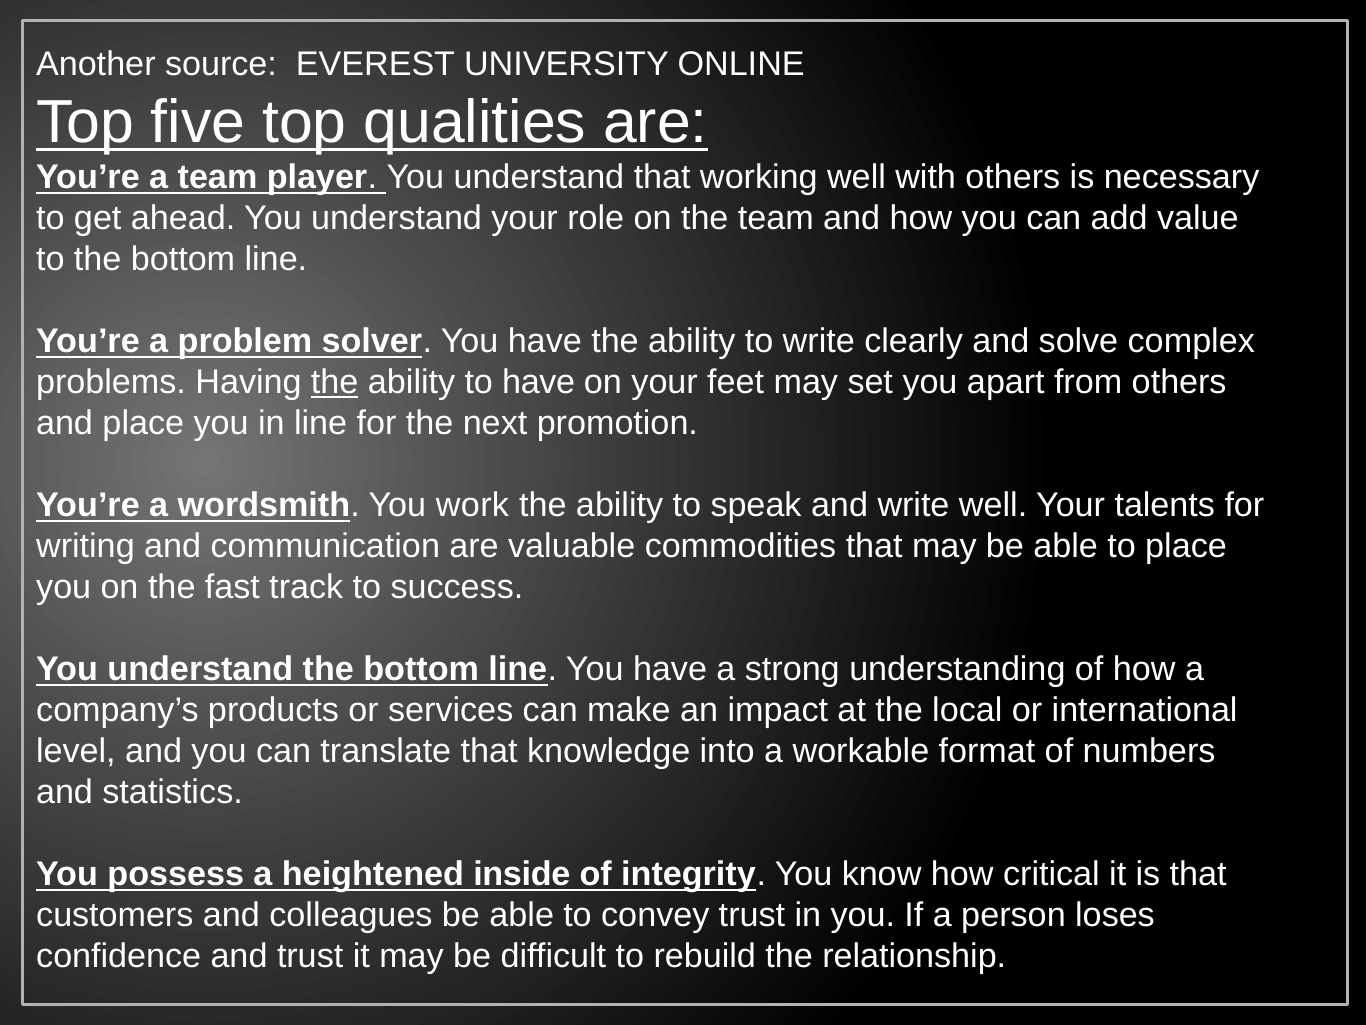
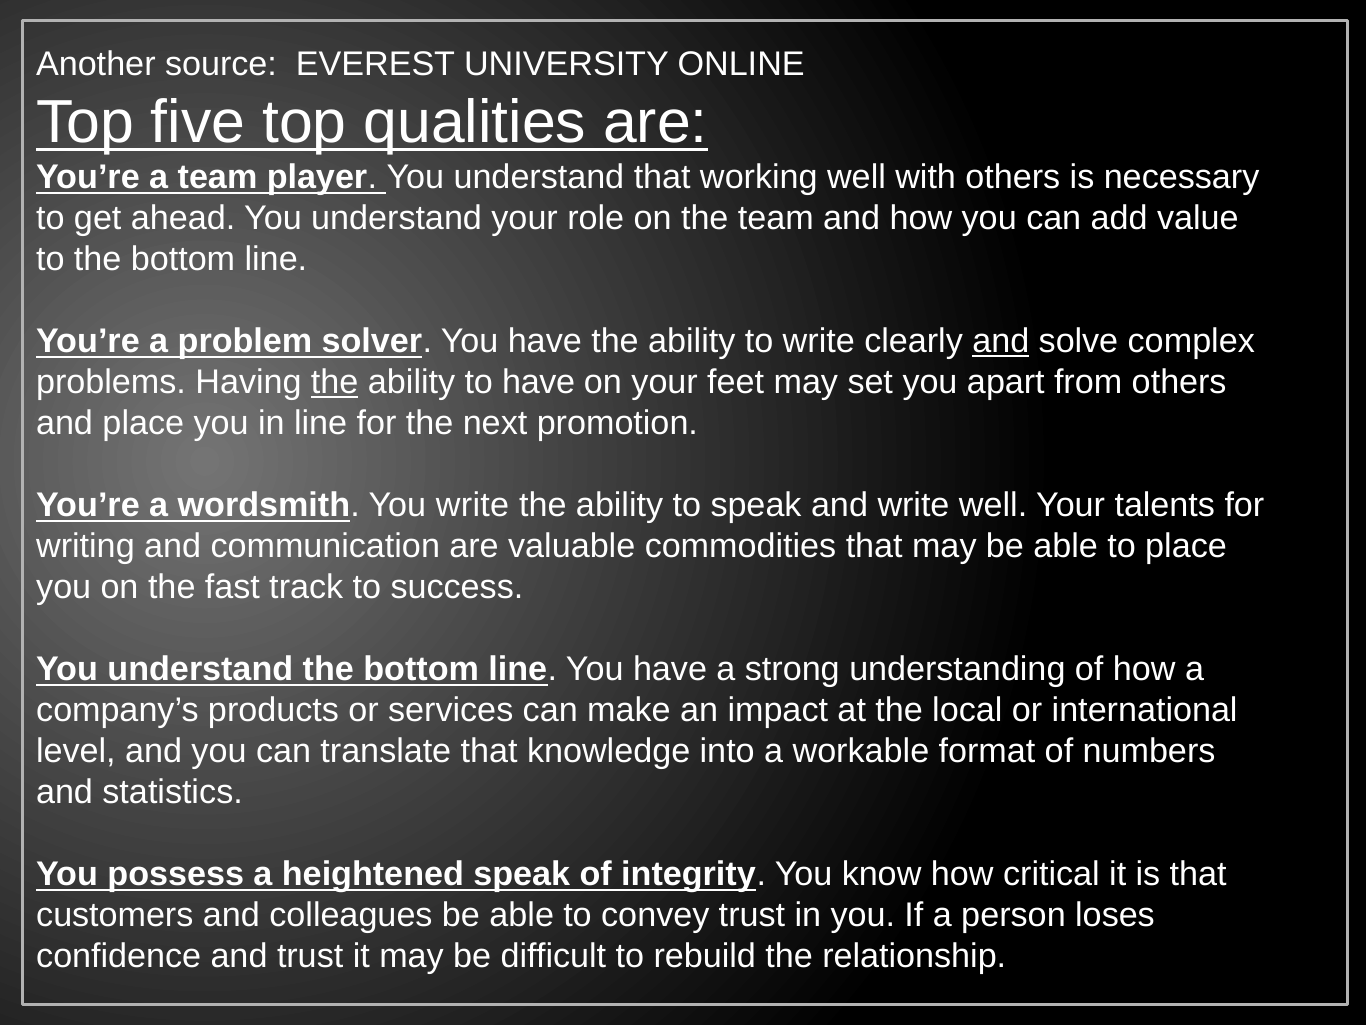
and underline: none -> present (1001, 342)
You work: work -> write (473, 505)
heightened inside: inside -> speak (522, 874)
